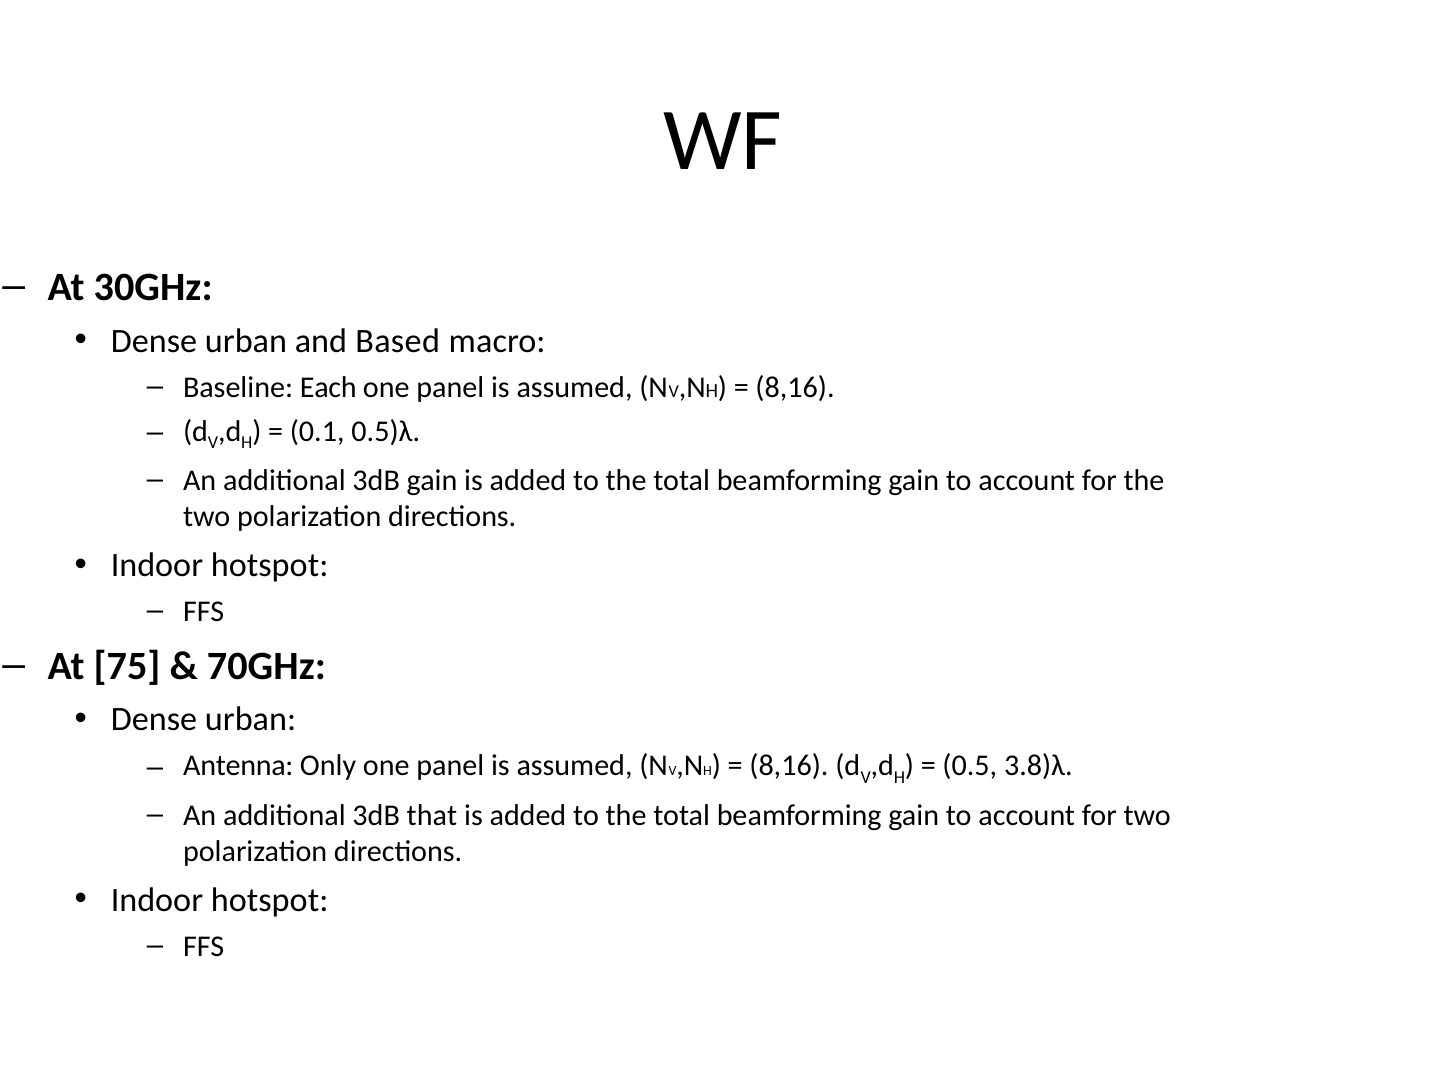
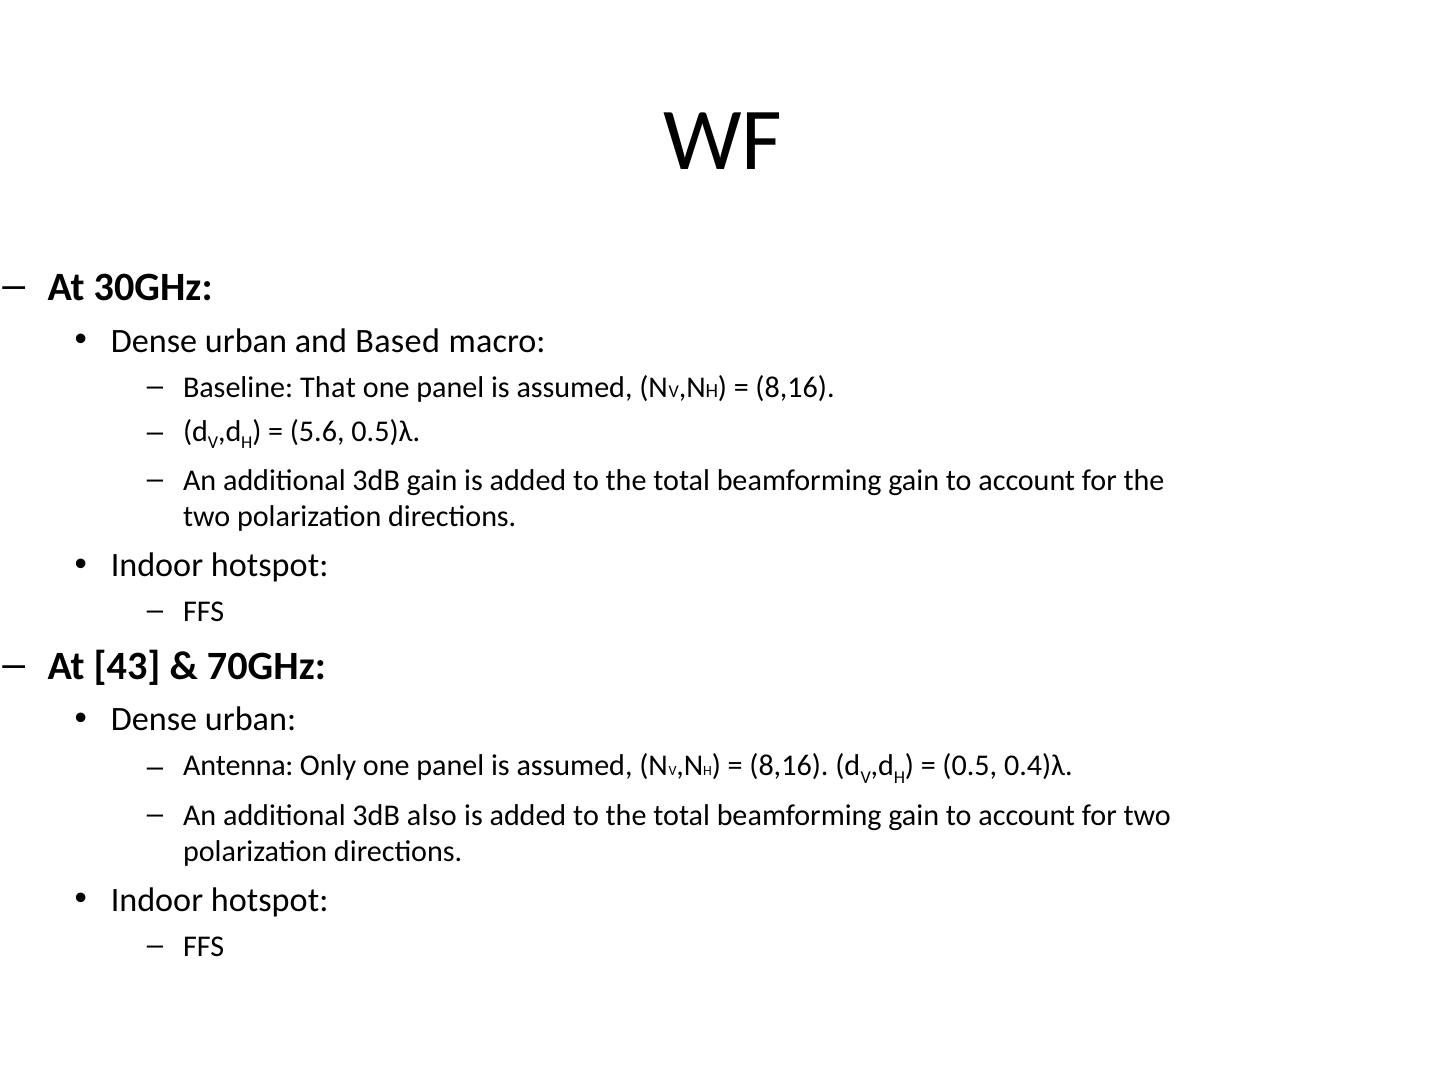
Each: Each -> That (328, 387)
0.1: 0.1 -> 5.6 (317, 431)
75: 75 -> 43 (127, 666)
3.8)λ: 3.8)λ -> 0.4)λ (1038, 766)
that: that -> also (432, 816)
